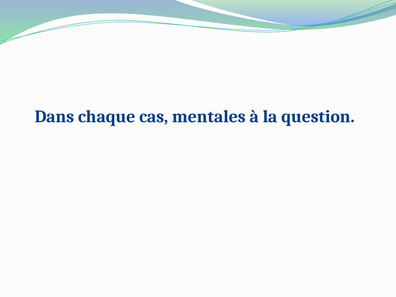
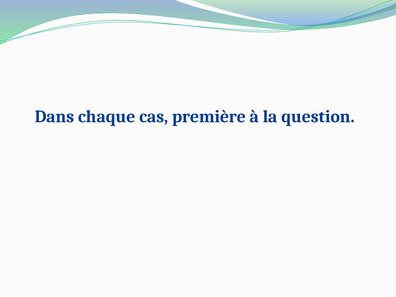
mentales: mentales -> première (209, 117)
